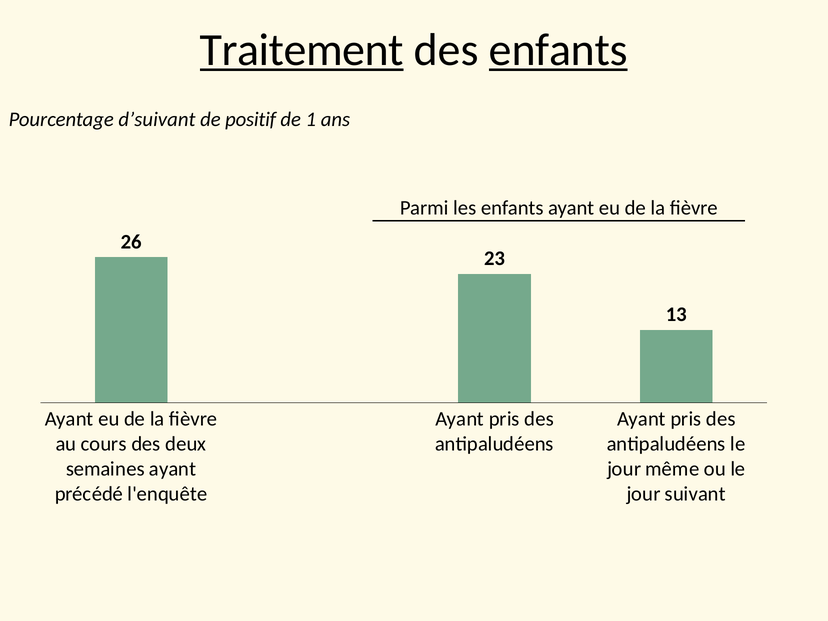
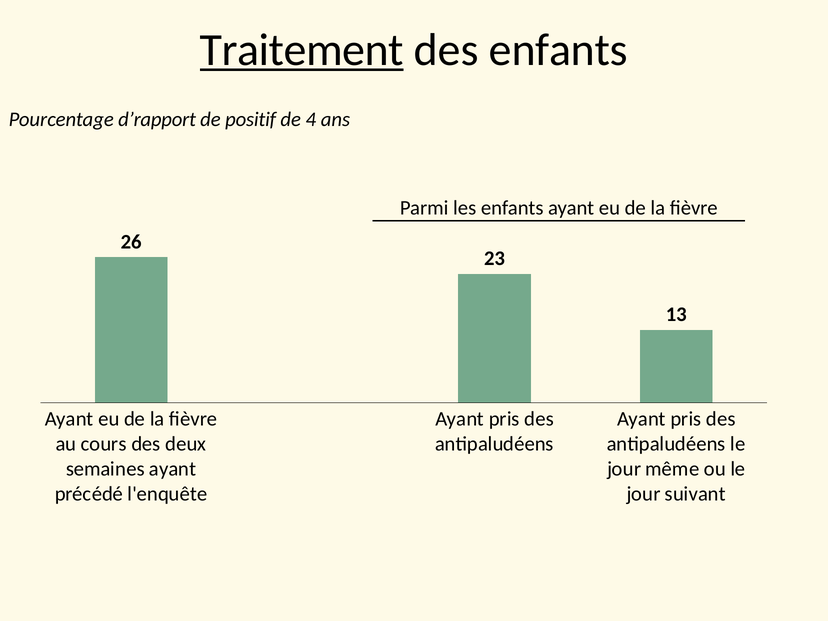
enfants underline: present -> none (558, 50)
d’suivant: d’suivant -> d’rapport (157, 120)
1: 1 -> 4 (311, 120)
